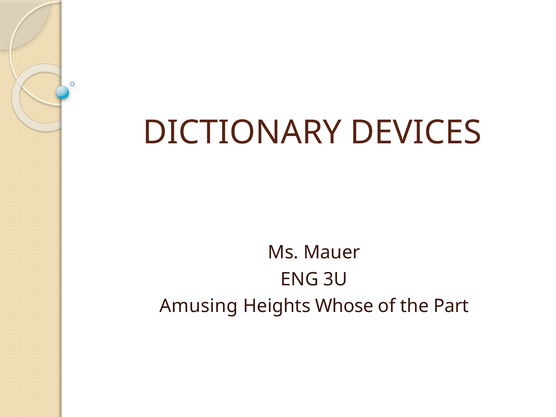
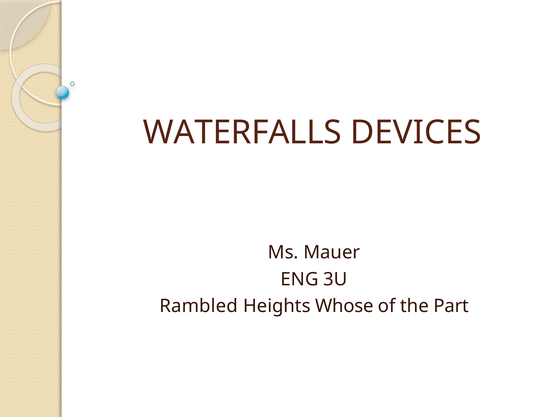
DICTIONARY: DICTIONARY -> WATERFALLS (242, 133)
Amusing: Amusing -> Rambled (199, 306)
